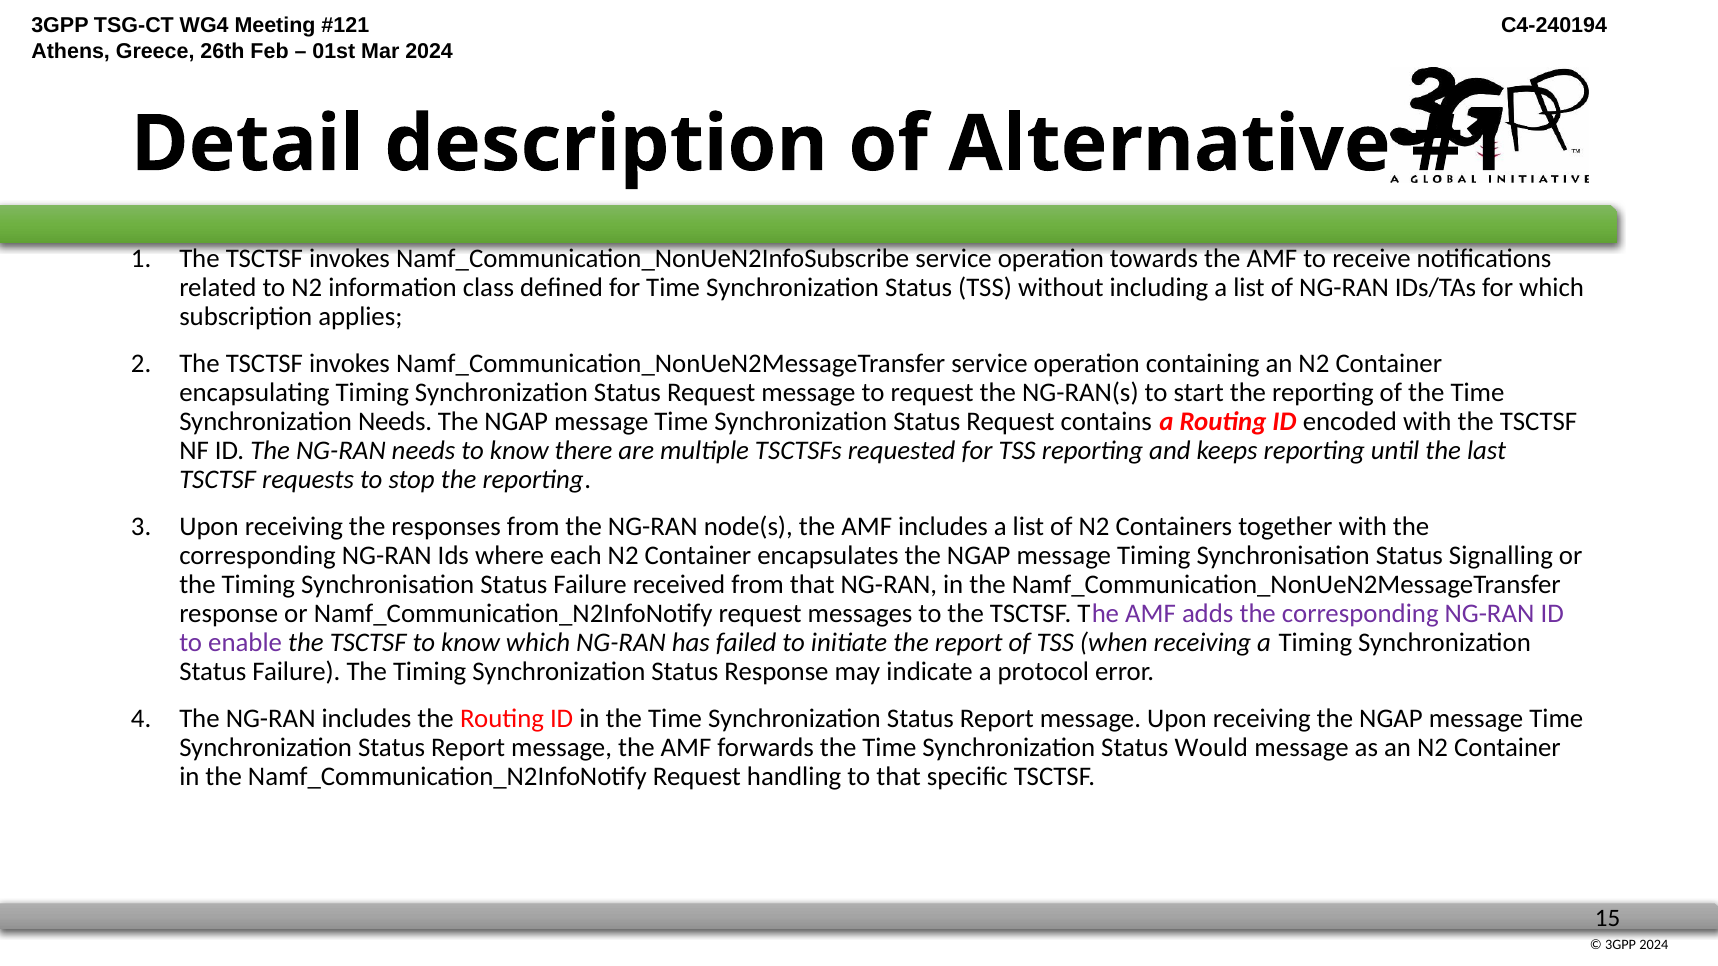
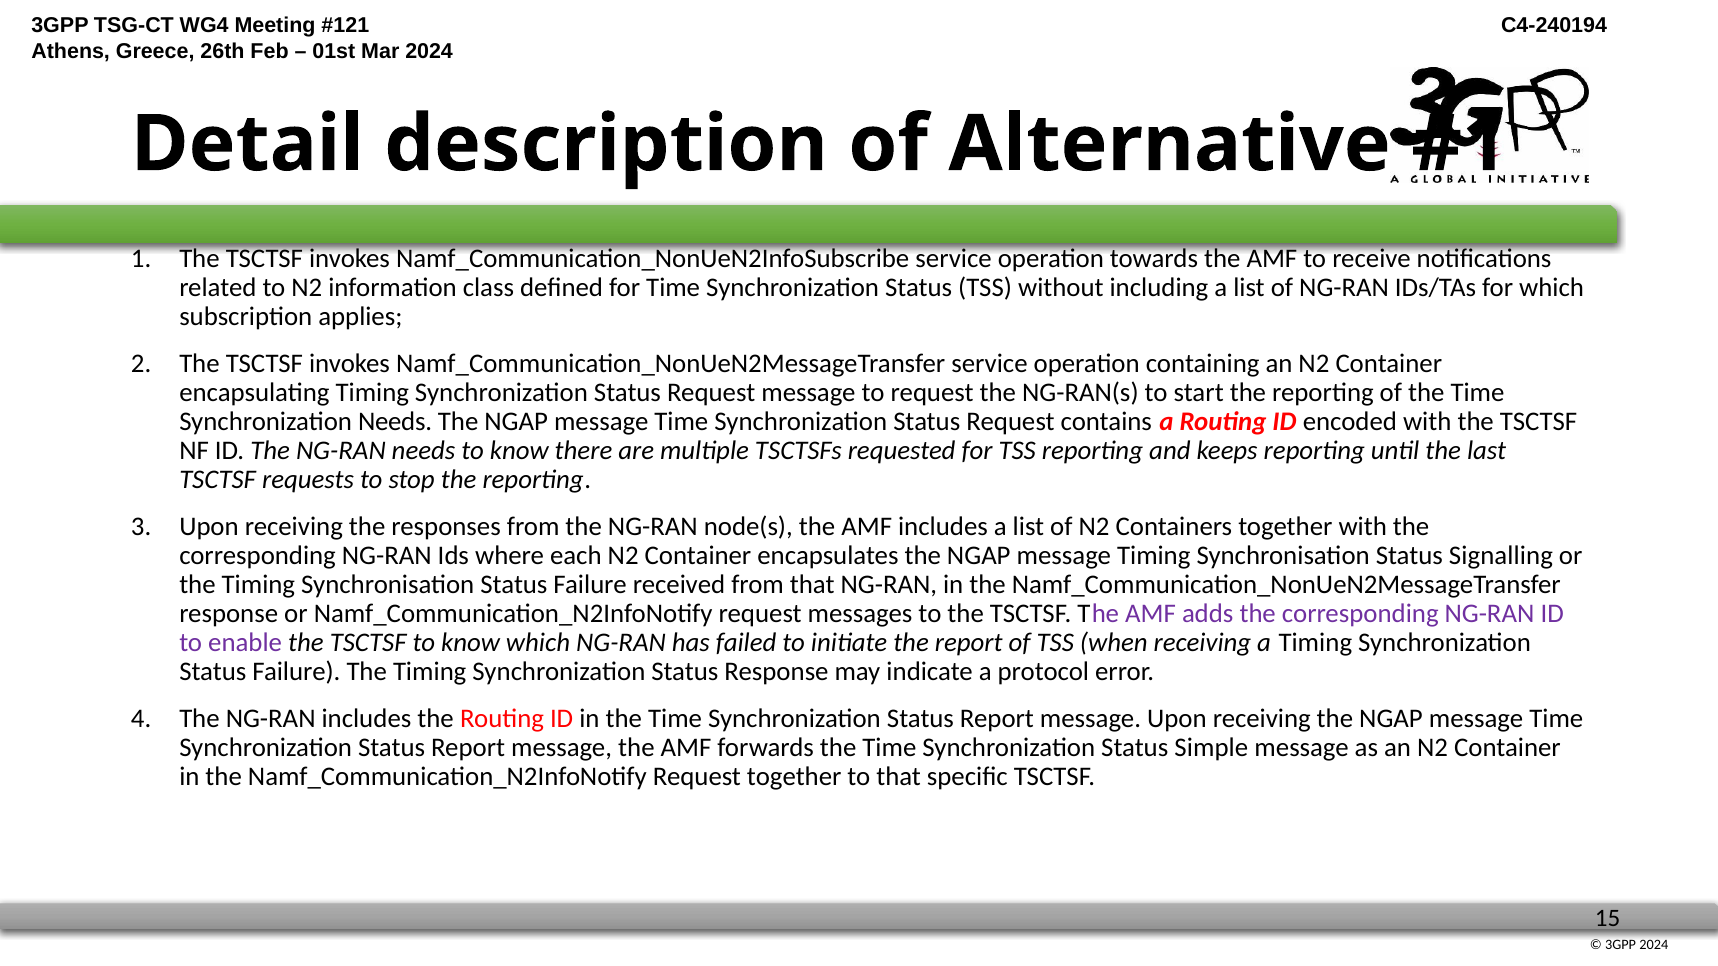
Would: Would -> Simple (1211, 748)
Request handling: handling -> together (794, 777)
